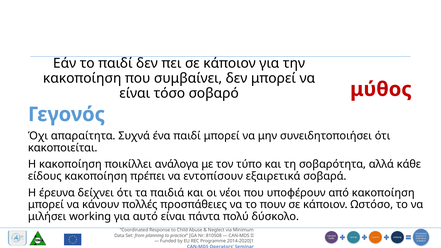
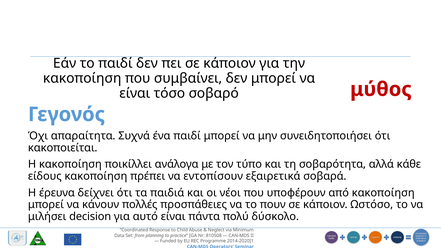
working: working -> decision (90, 217)
